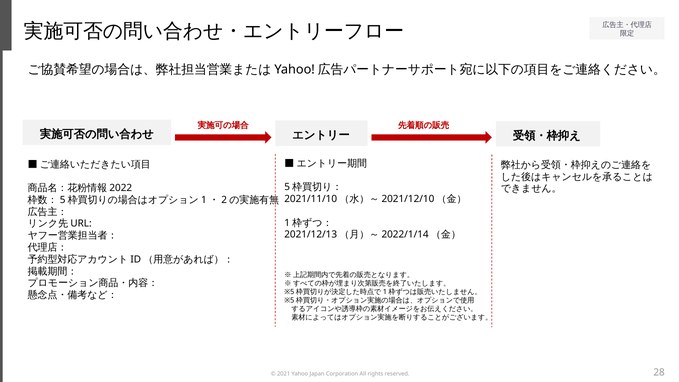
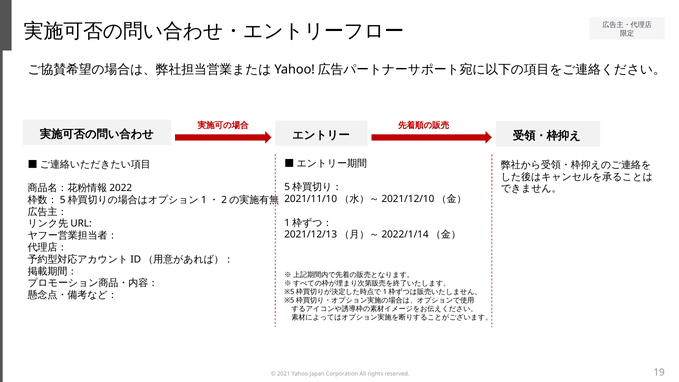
28: 28 -> 19 (659, 373)
